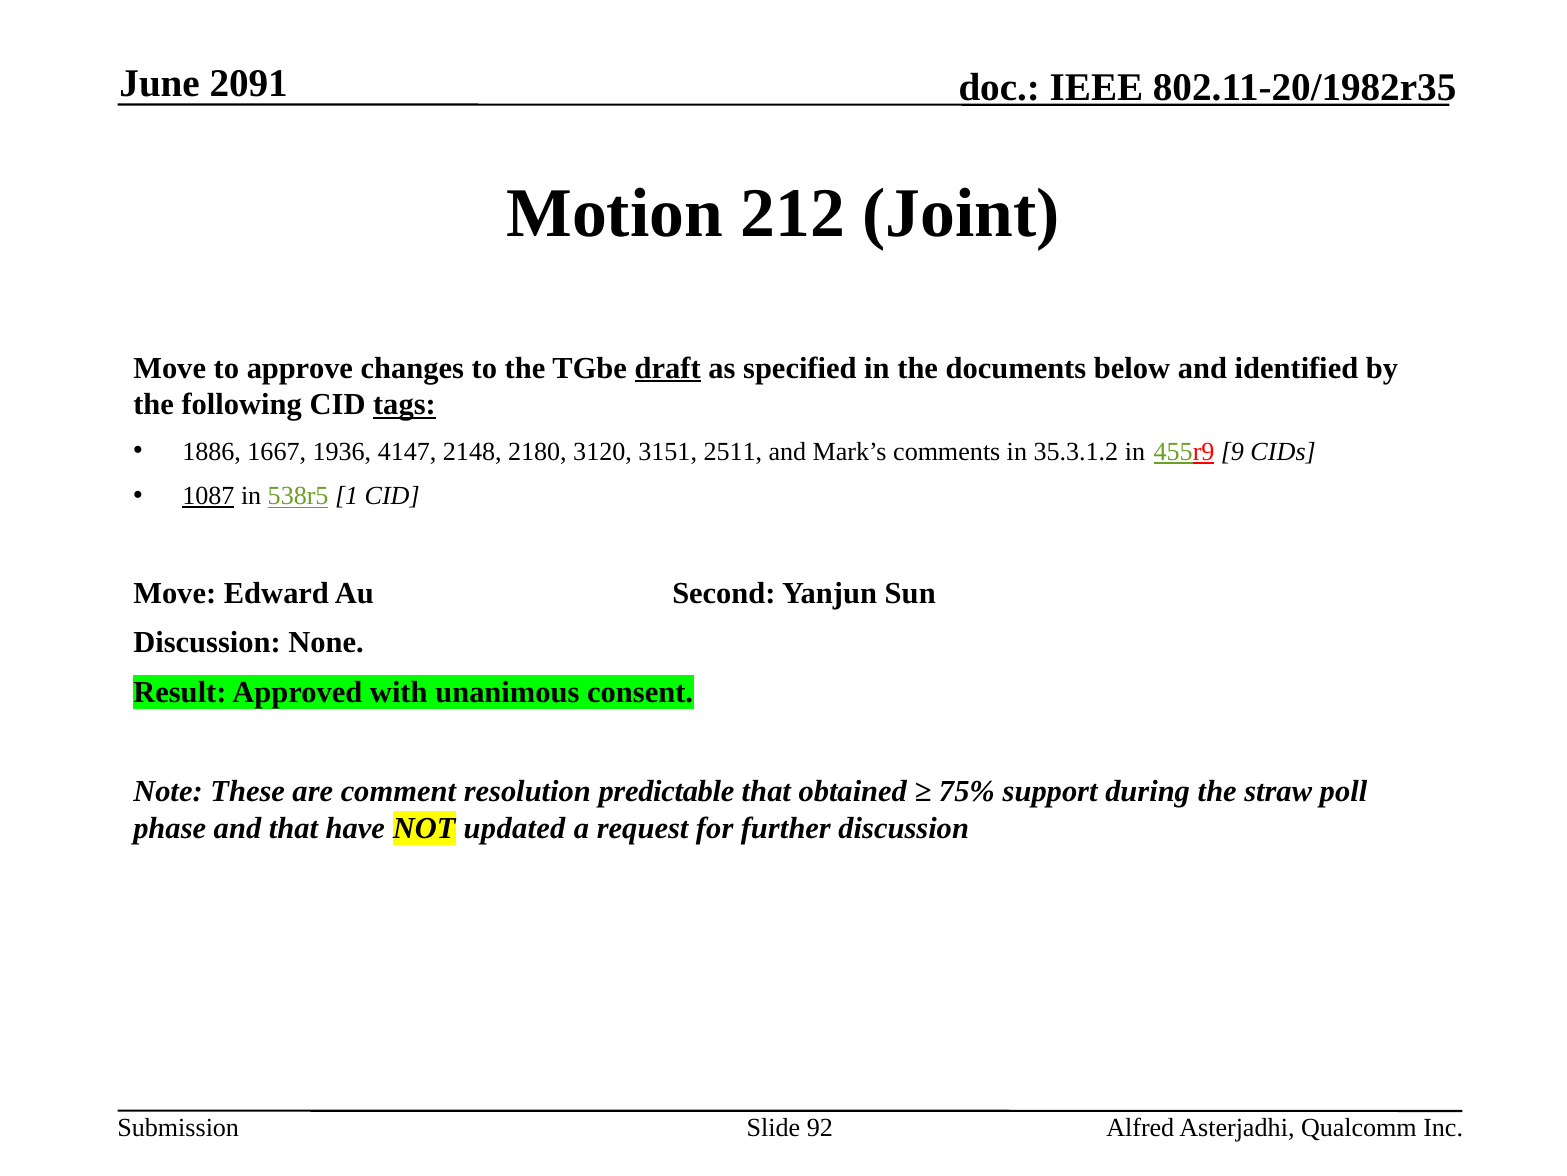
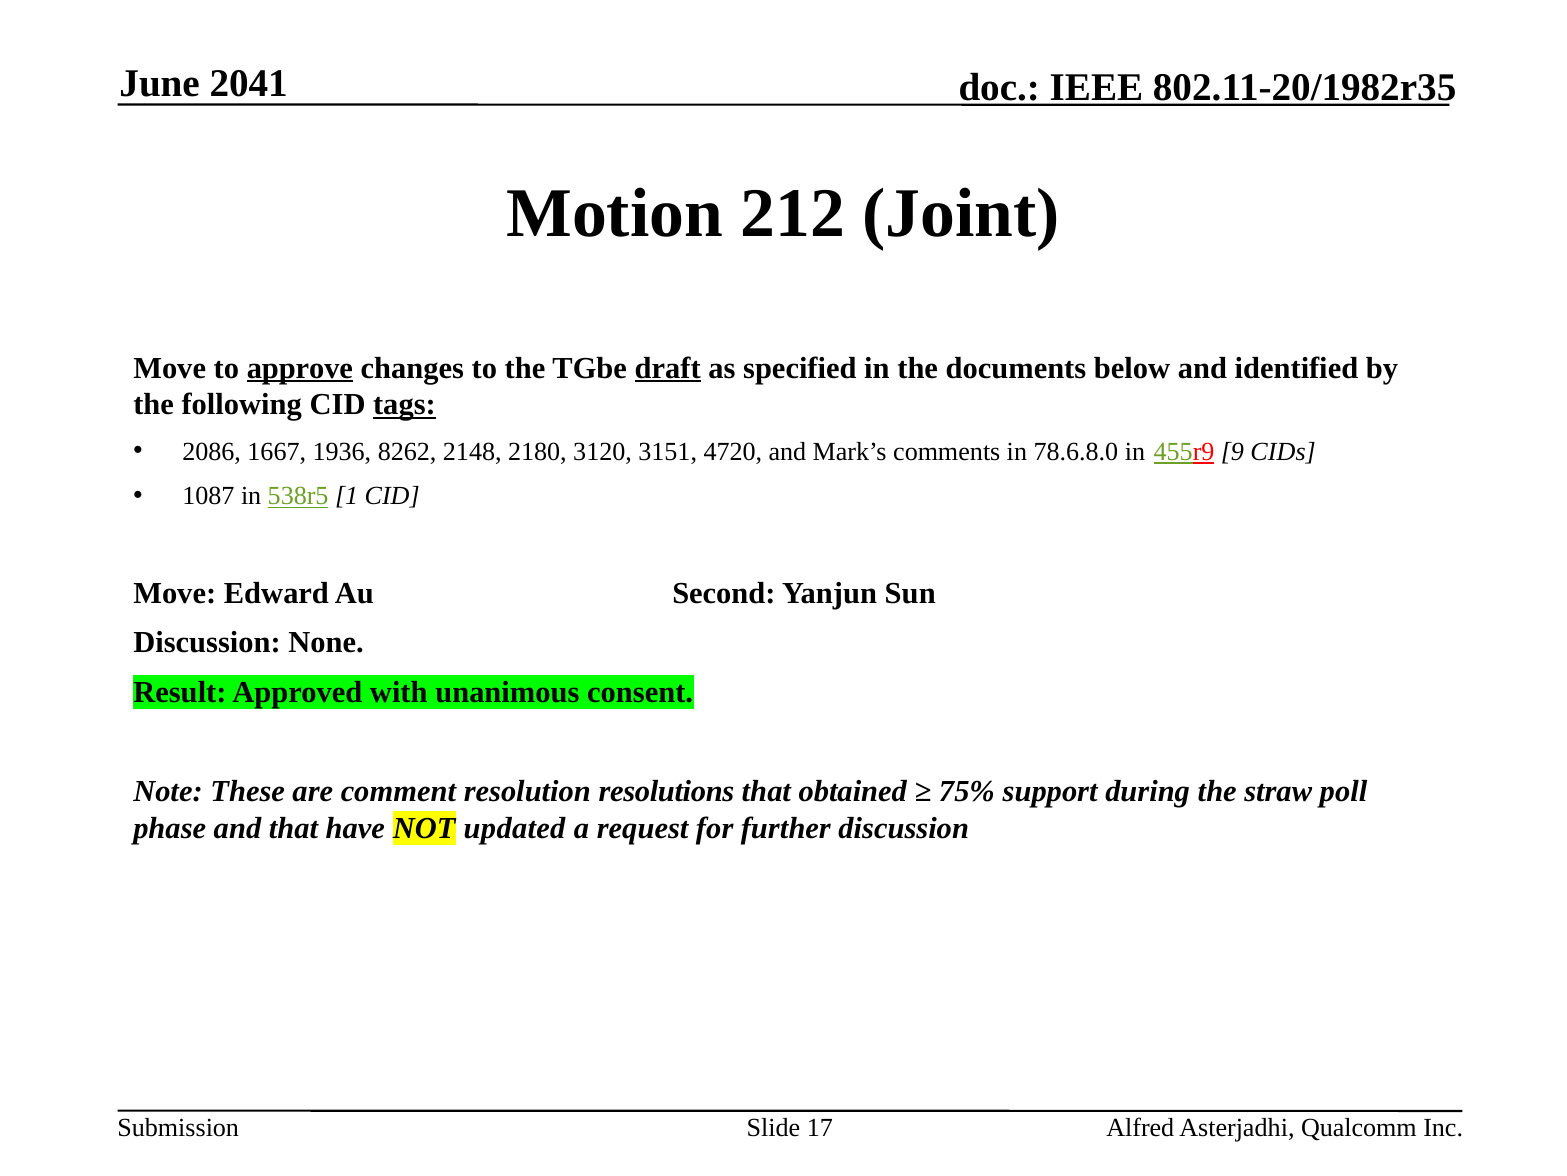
2091: 2091 -> 2041 (249, 83)
approve underline: none -> present (300, 368)
1886: 1886 -> 2086 (212, 451)
4147: 4147 -> 8262 (407, 451)
2511: 2511 -> 4720 (733, 451)
35.3.1.2: 35.3.1.2 -> 78.6.8.0 (1076, 451)
1087 underline: present -> none (208, 496)
predictable: predictable -> resolutions (666, 791)
92: 92 -> 17 (820, 1127)
